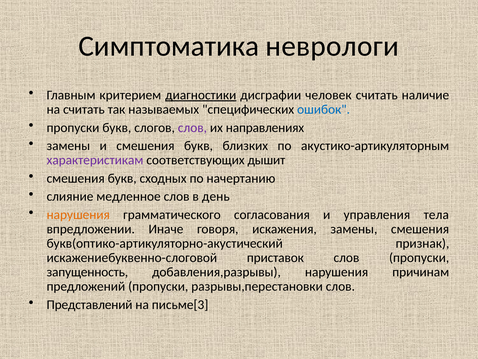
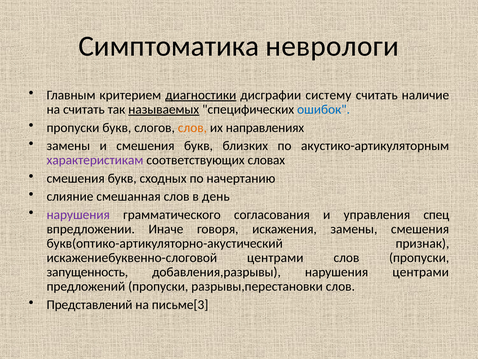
человек: человек -> систему (328, 95)
называемых underline: none -> present (164, 109)
слов colour: purple -> orange (192, 127)
дышит: дышит -> словах (266, 160)
медленное: медленное -> смешанная (129, 196)
нарушения colour: orange -> purple (78, 214)
тела: тела -> спец (436, 214)
искажениебуквенно-слоговой приставок: приставок -> центрами (275, 257)
нарушения причинам: причинам -> центрами (421, 272)
